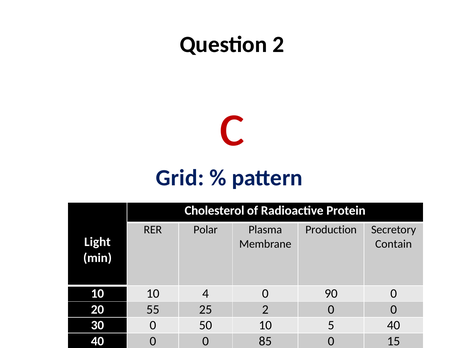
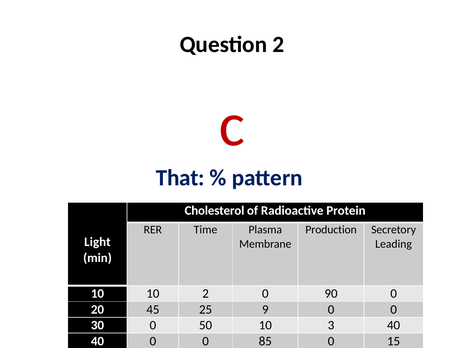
Grid: Grid -> That (180, 178)
Polar: Polar -> Time (206, 230)
Contain: Contain -> Leading (394, 244)
10 4: 4 -> 2 (206, 294)
55: 55 -> 45 (153, 310)
25 2: 2 -> 9 (265, 310)
5: 5 -> 3 (331, 325)
